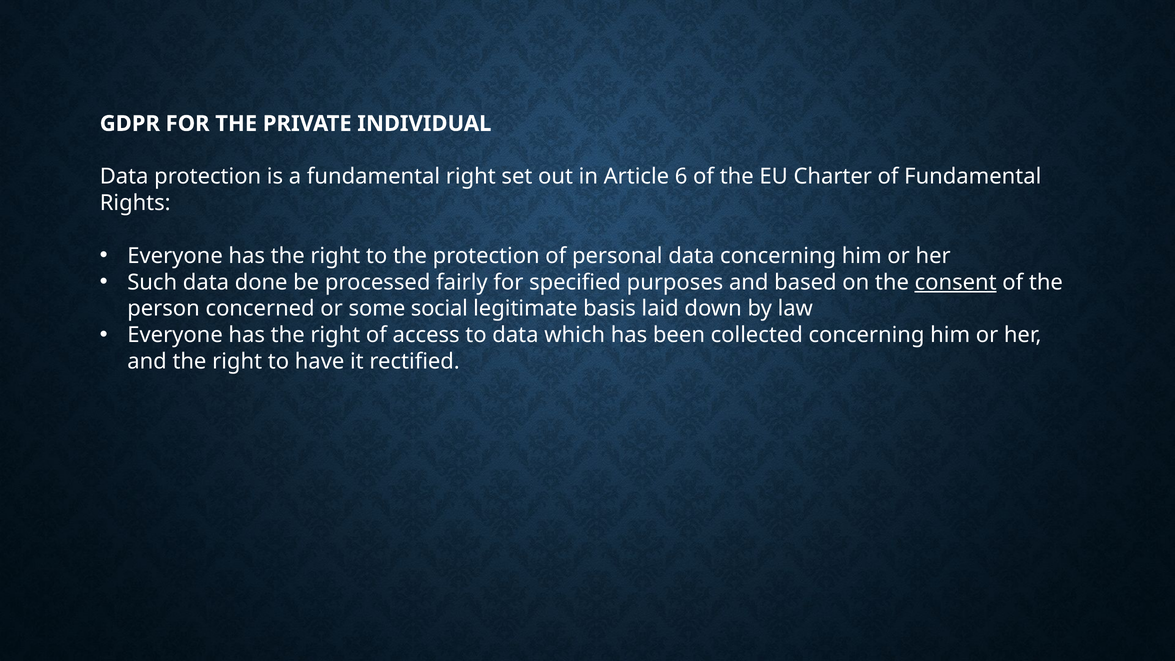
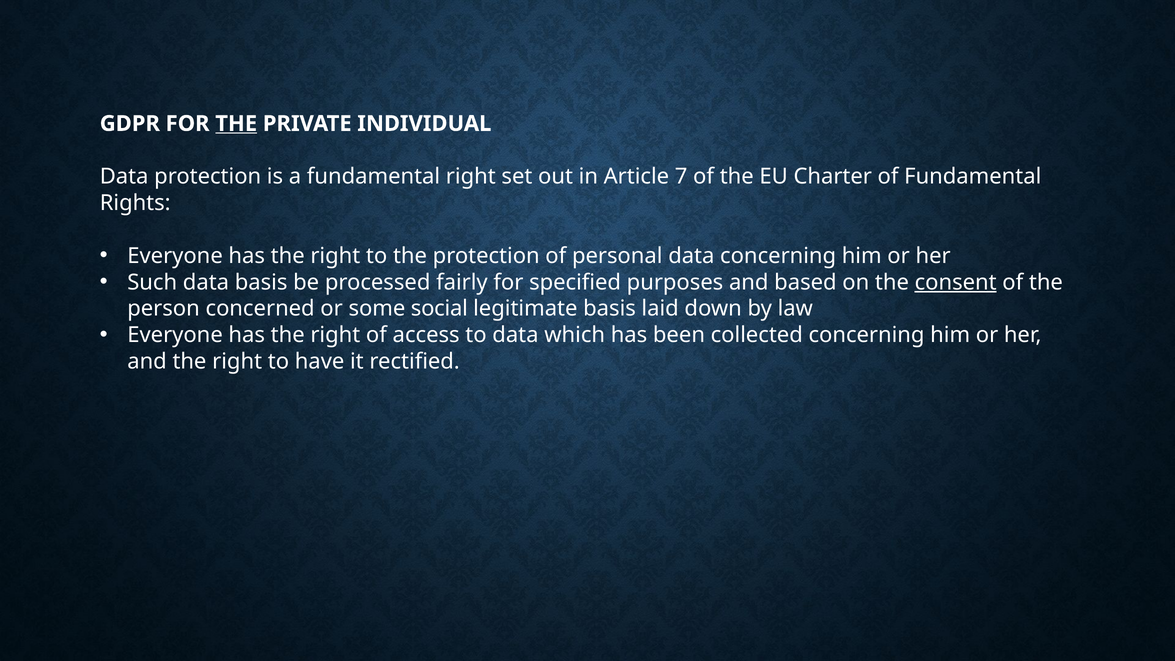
THE underline: none -> present (236, 124)
6: 6 -> 7 (681, 176)
data done: done -> basis (261, 282)
